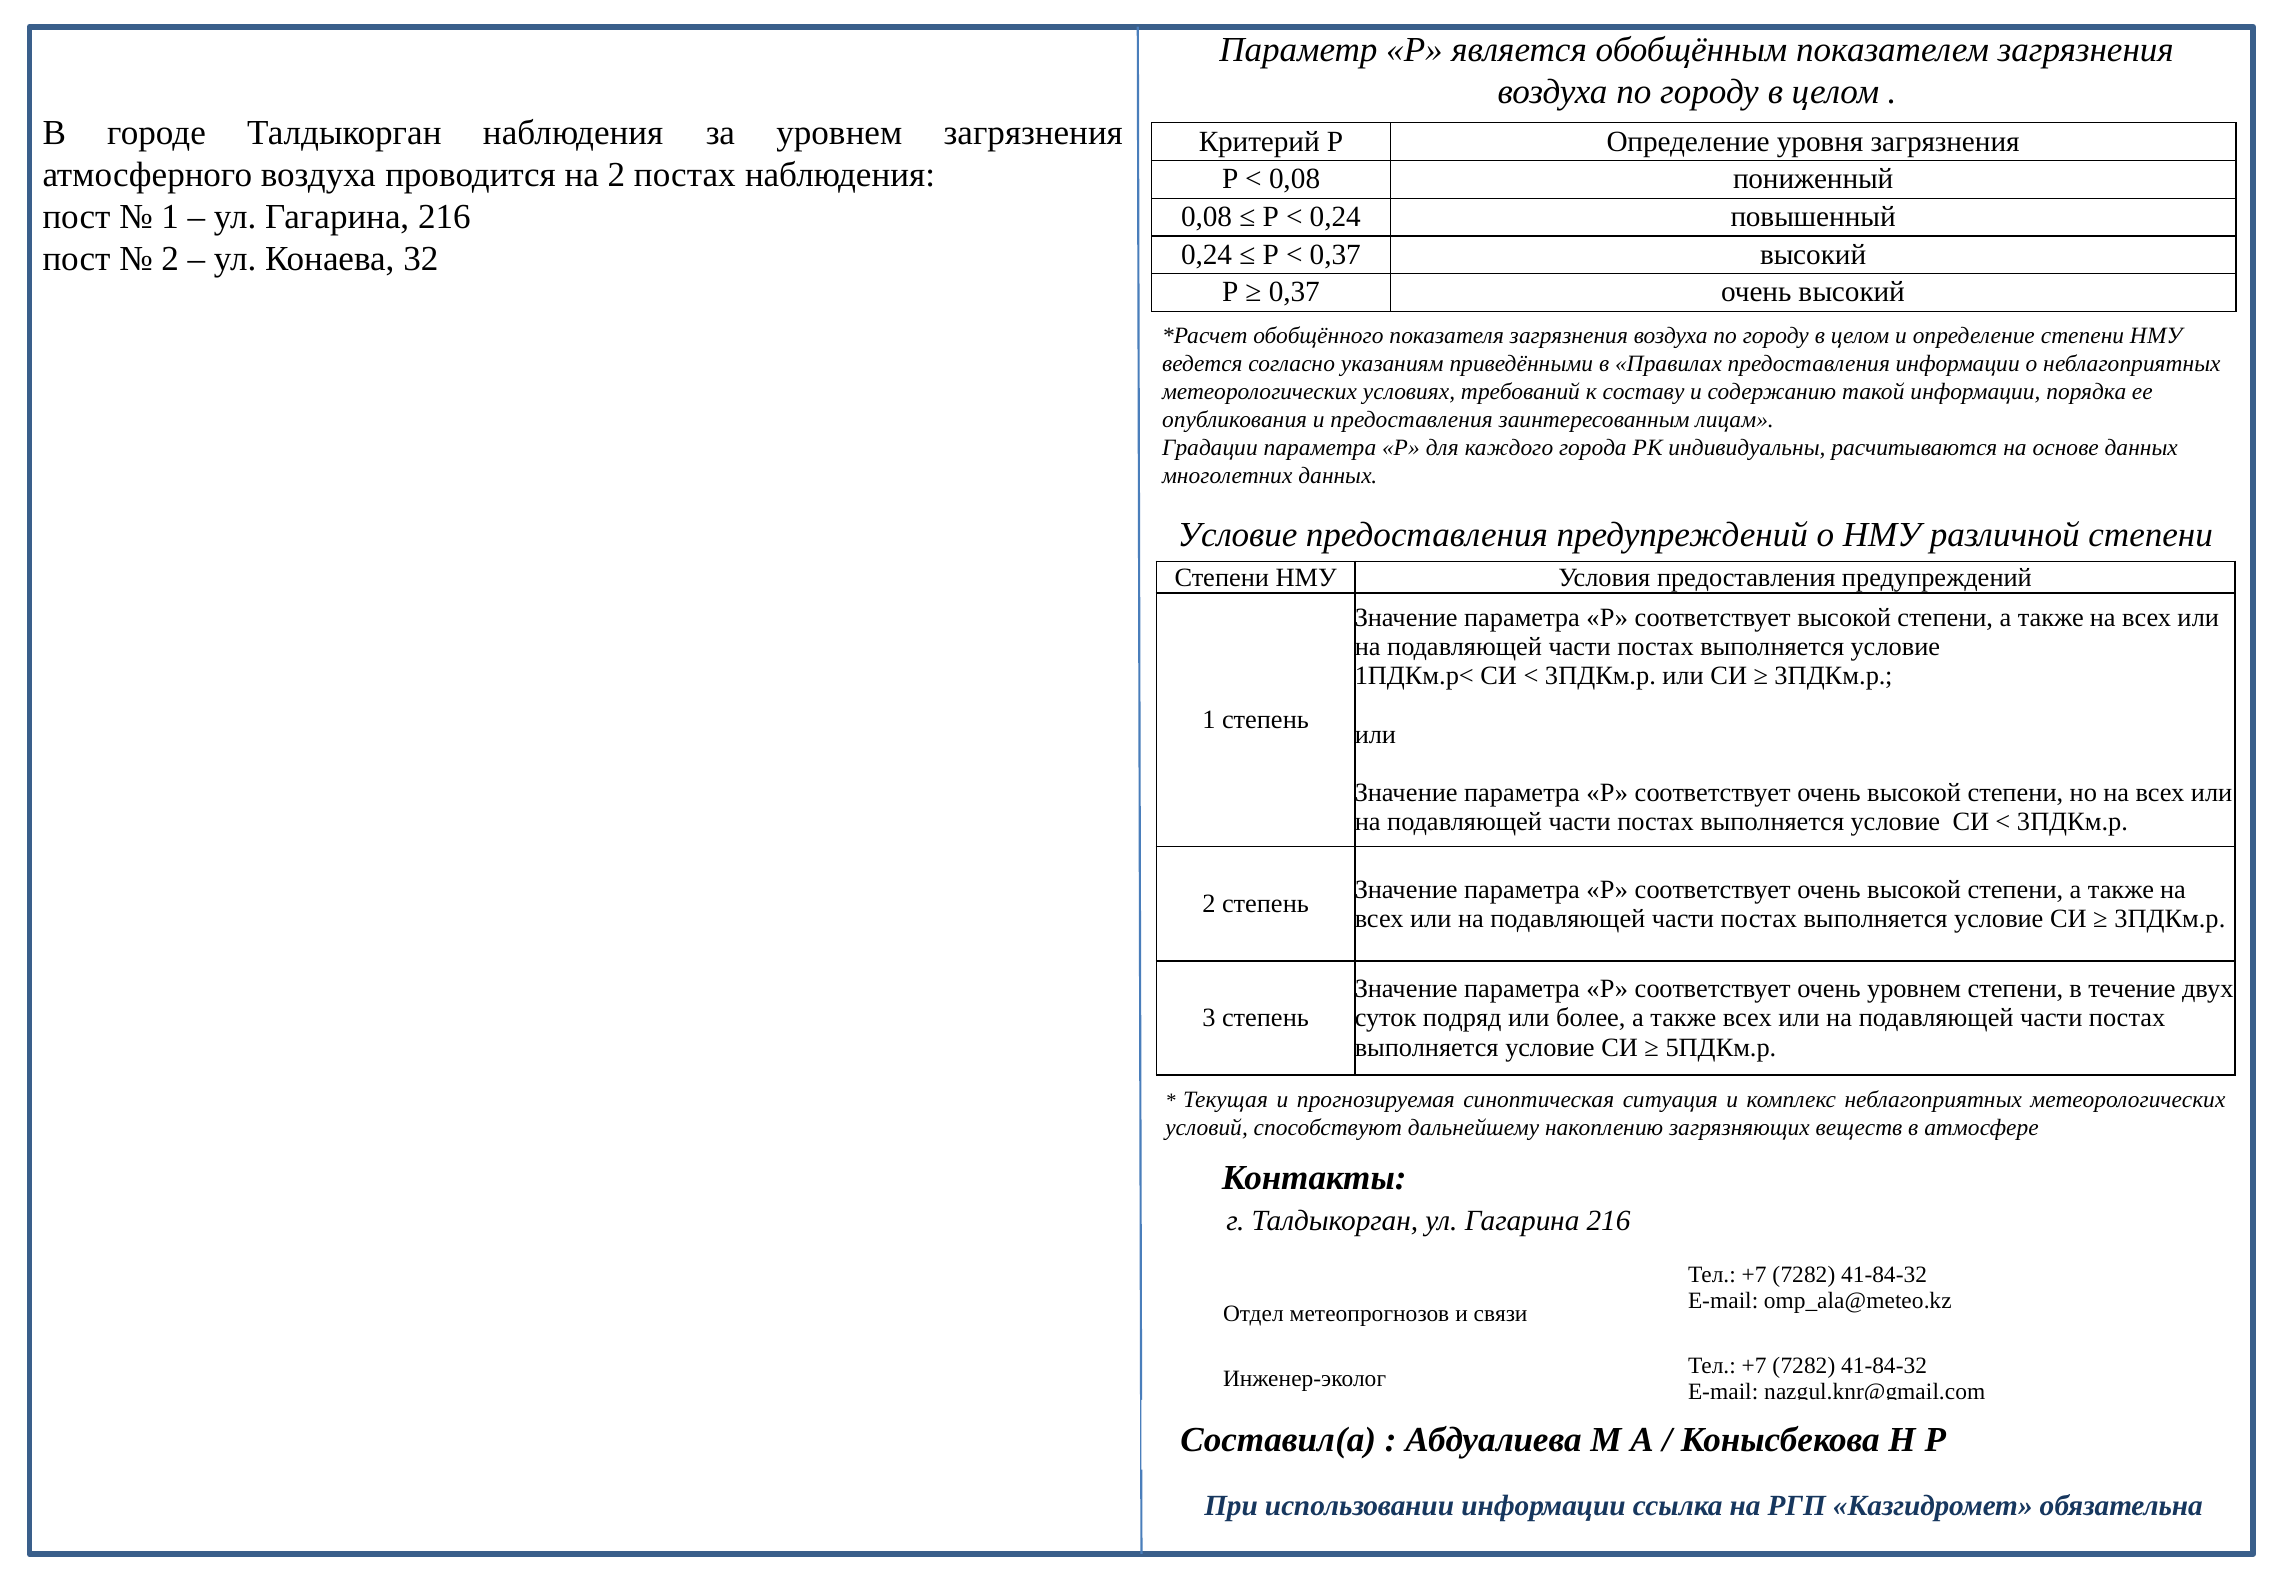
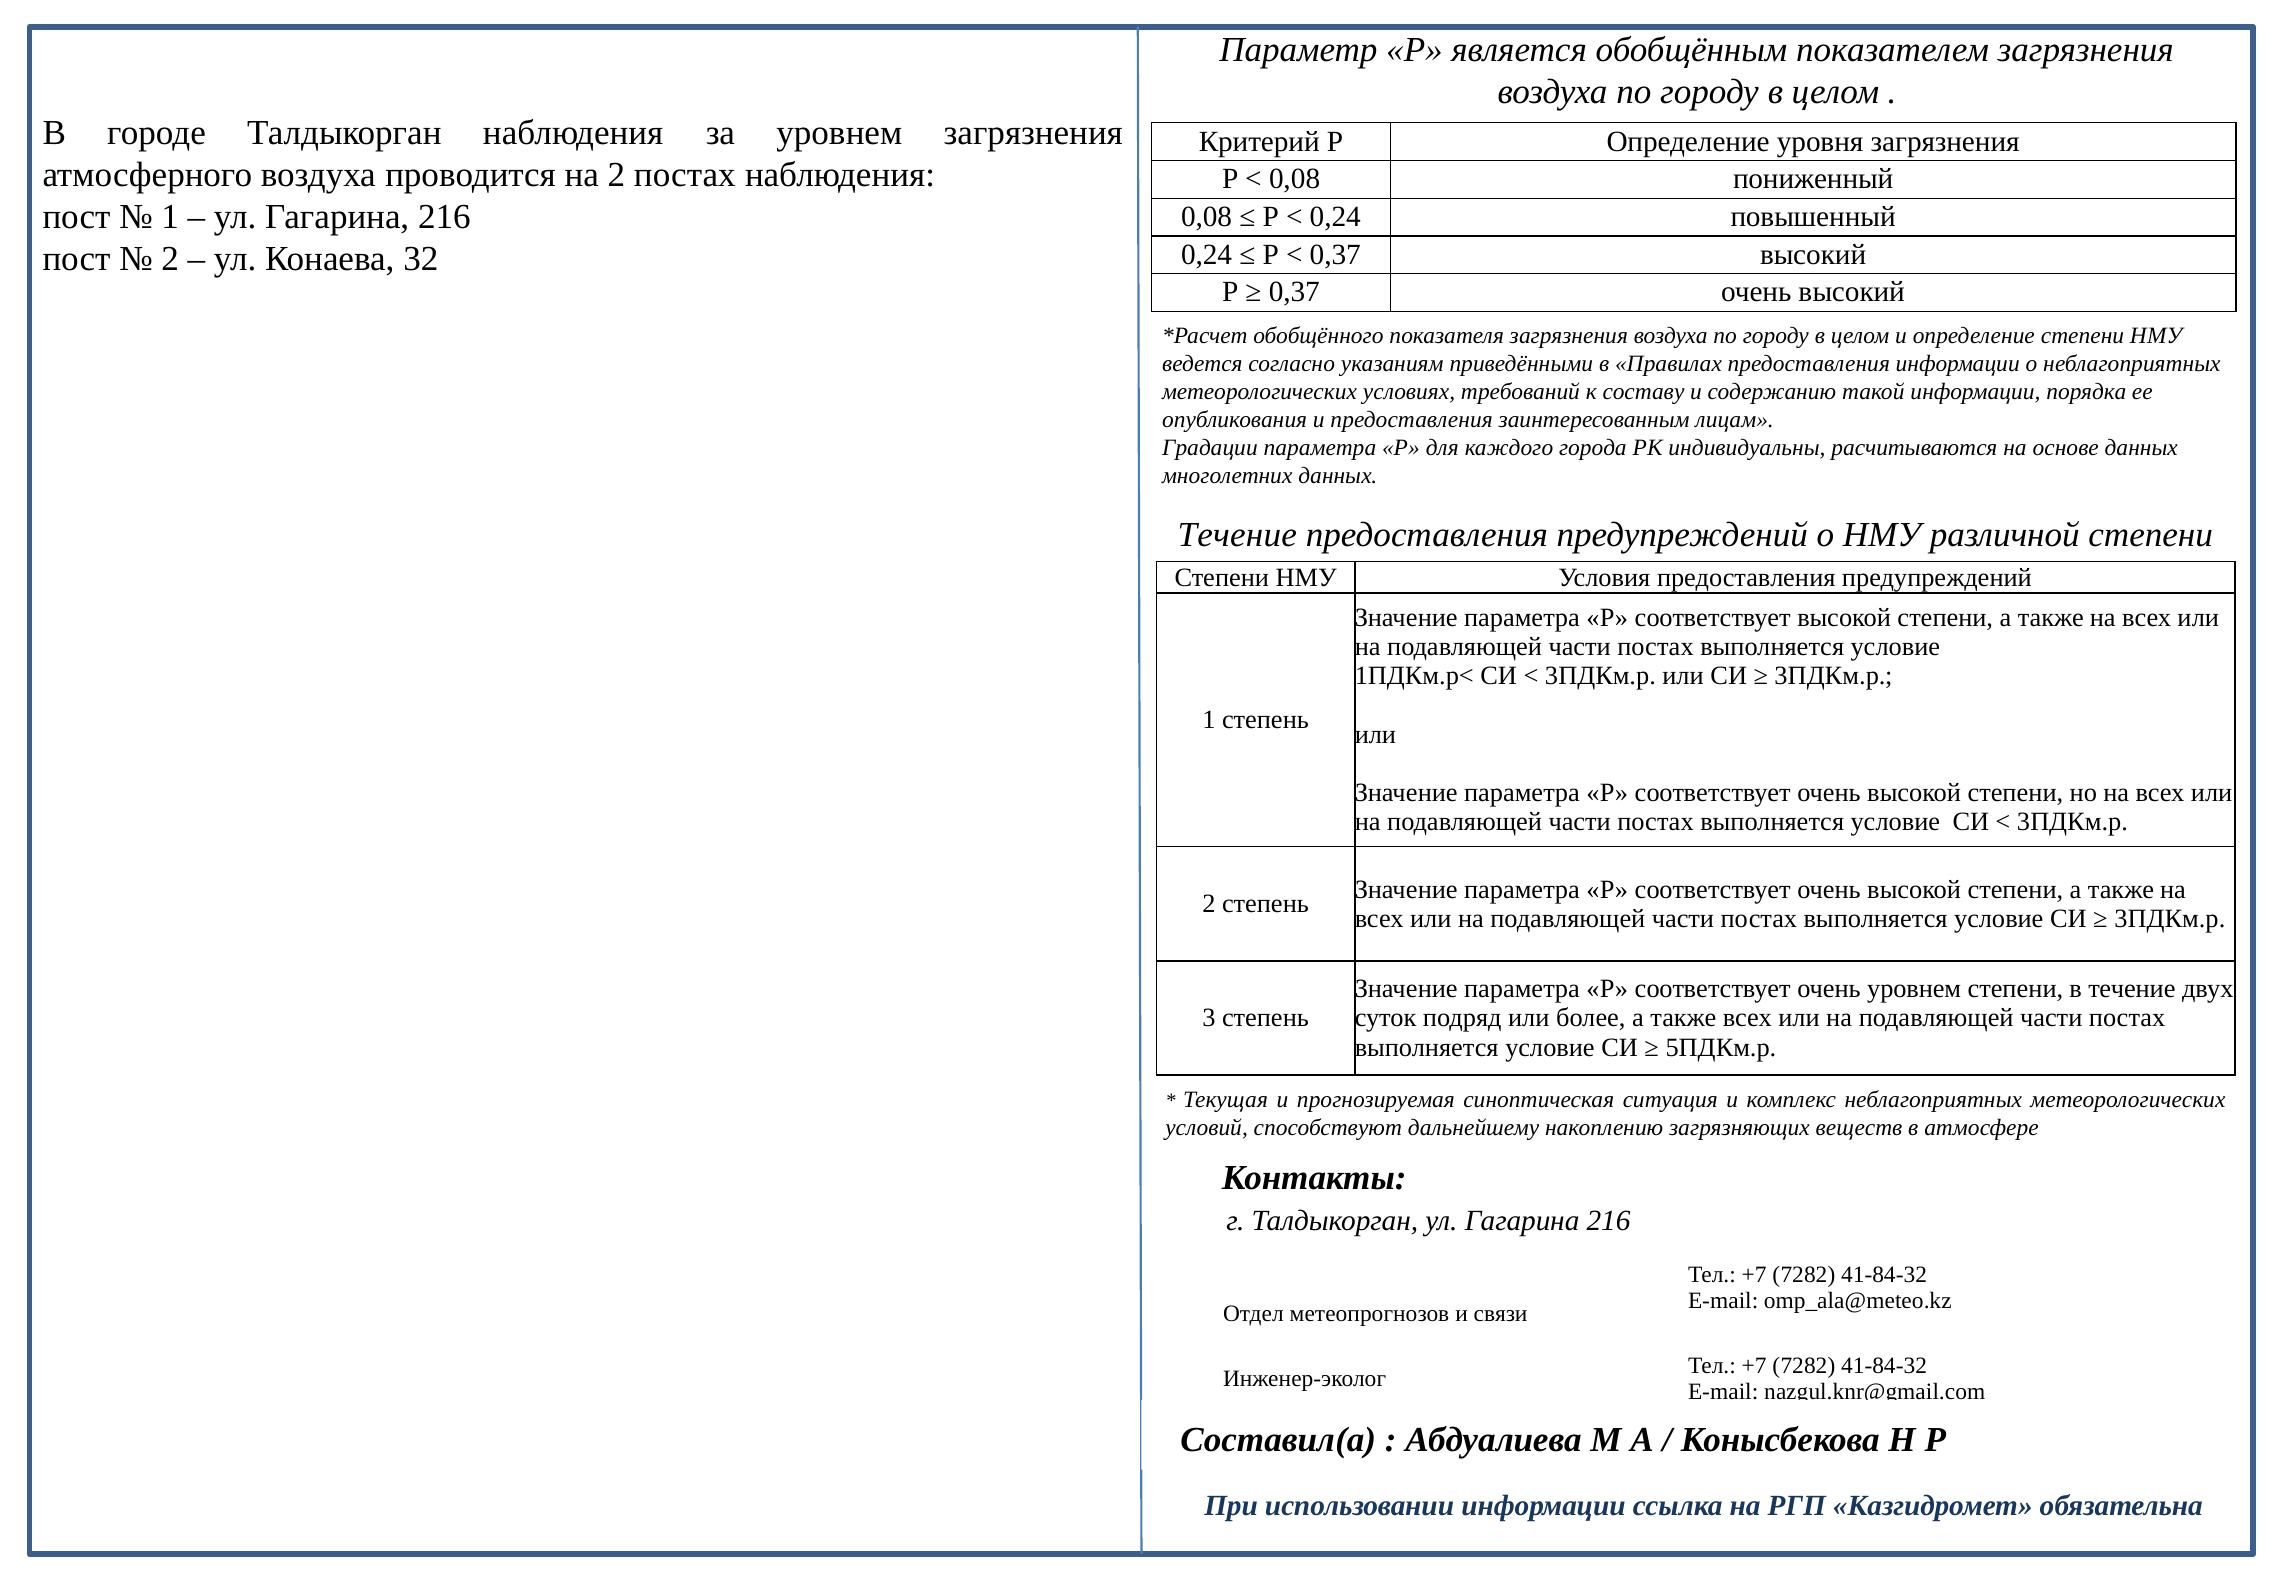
Условие: Условие -> Течение (1237, 535)
